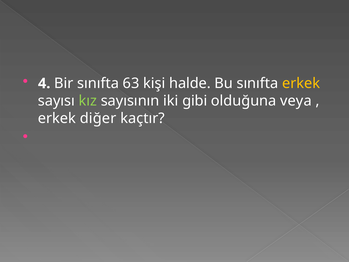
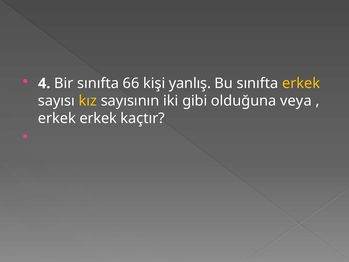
63: 63 -> 66 (131, 83)
halde: halde -> yanlış (190, 83)
kız colour: light green -> yellow (88, 101)
erkek diğer: diğer -> erkek (98, 118)
